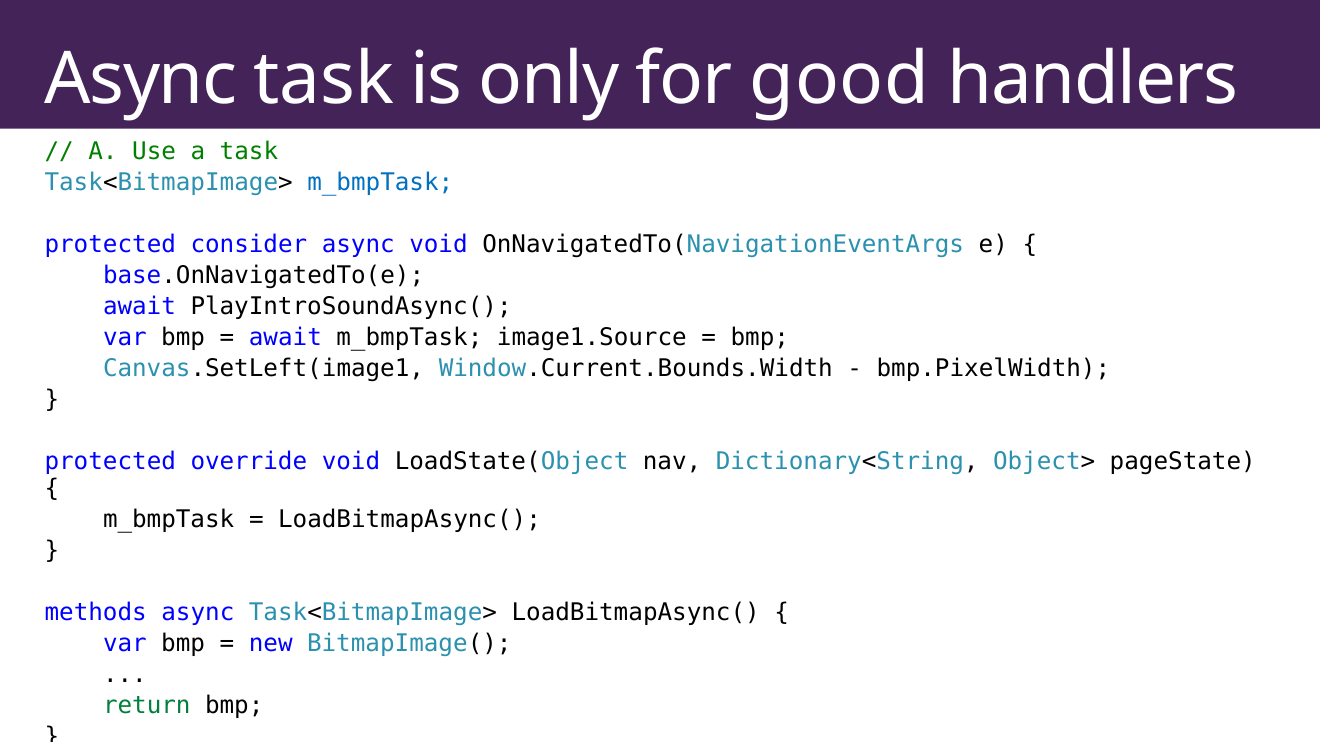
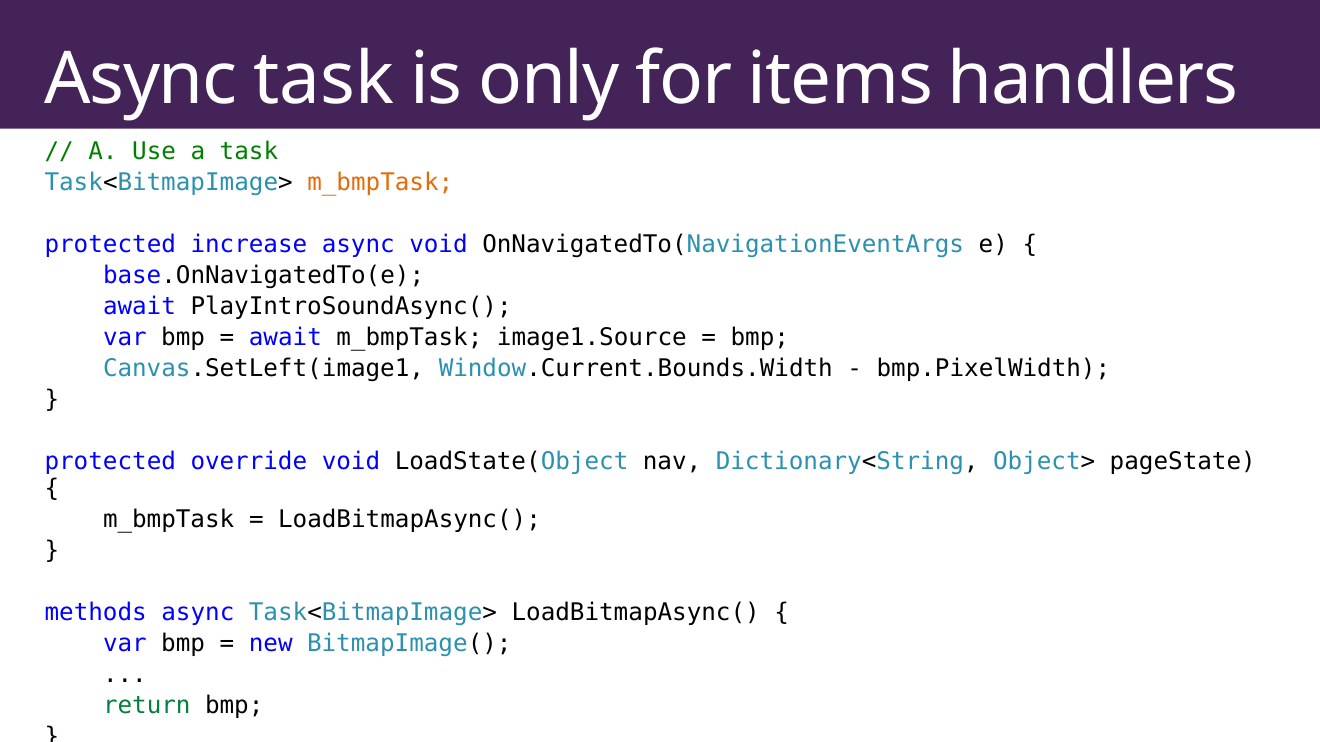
good: good -> items (840, 80)
m_bmpTask colour: blue -> orange (380, 183)
consider: consider -> increase (249, 245)
